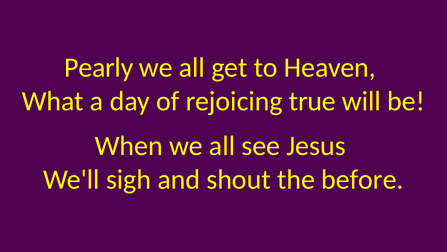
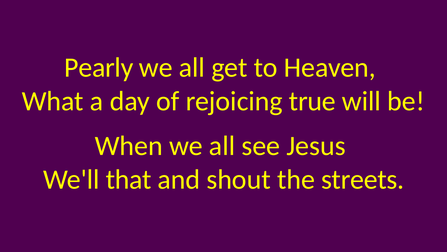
sigh: sigh -> that (129, 179)
before: before -> streets (363, 179)
